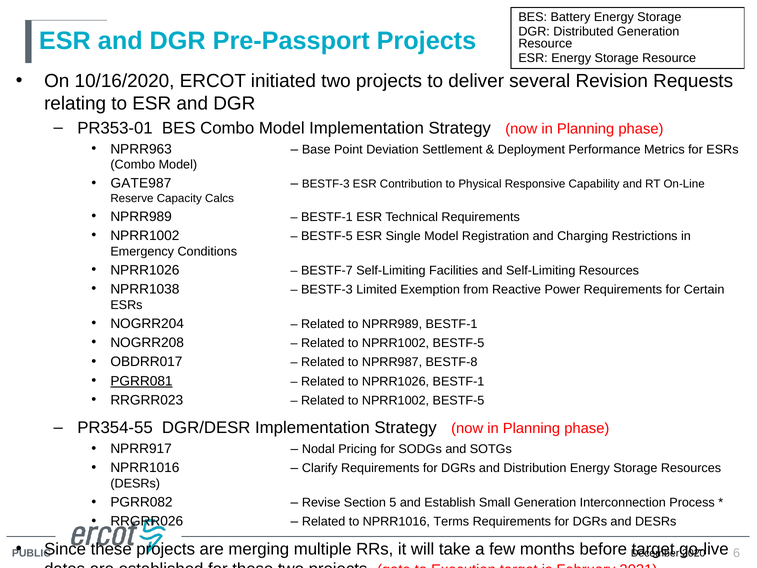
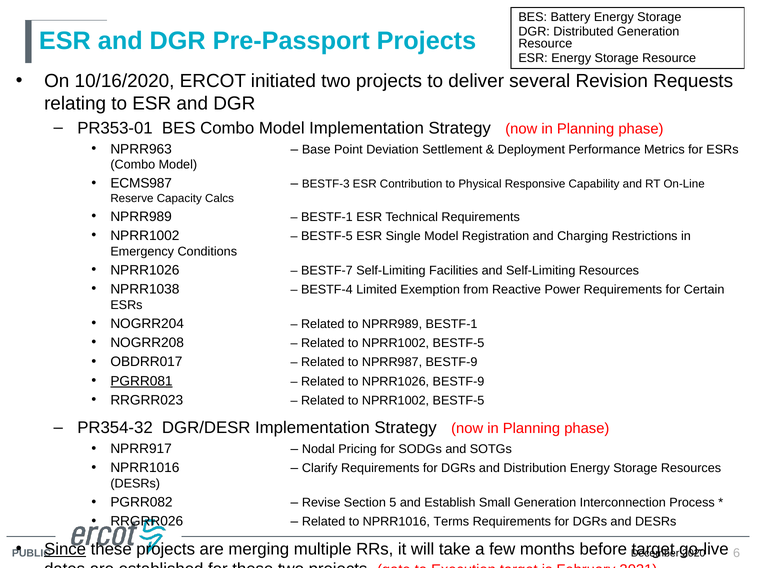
GATE987: GATE987 -> ECMS987 (141, 183)
BESTF-3: BESTF-3 -> BESTF-4 (327, 289)
NPRR987 BESTF-8: BESTF-8 -> BESTF-9 (451, 362)
NPRR1026 BESTF-1: BESTF-1 -> BESTF-9 (458, 381)
PR354-55: PR354-55 -> PR354-32 (115, 428)
Since underline: none -> present (65, 549)
